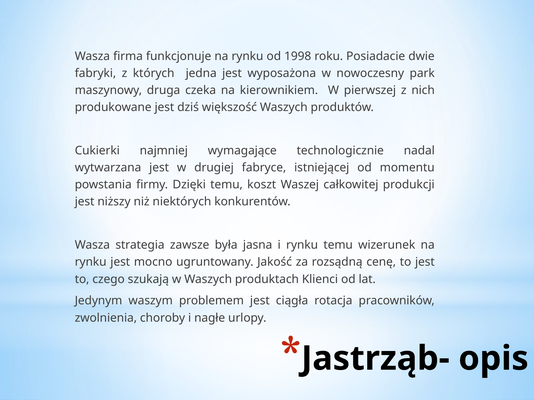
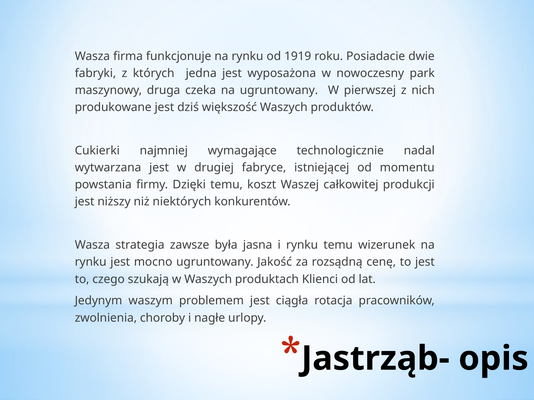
1998: 1998 -> 1919 (298, 56)
na kierownikiem: kierownikiem -> ugruntowany (279, 90)
